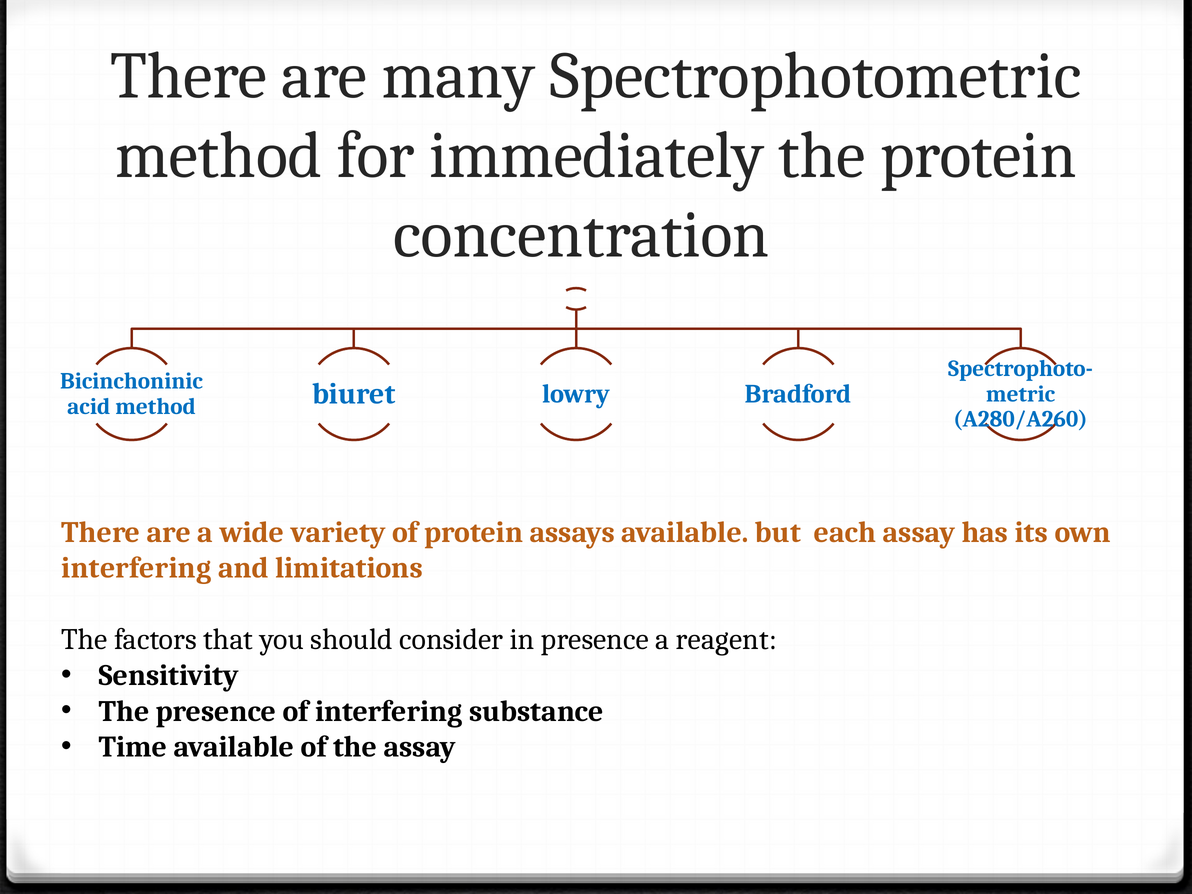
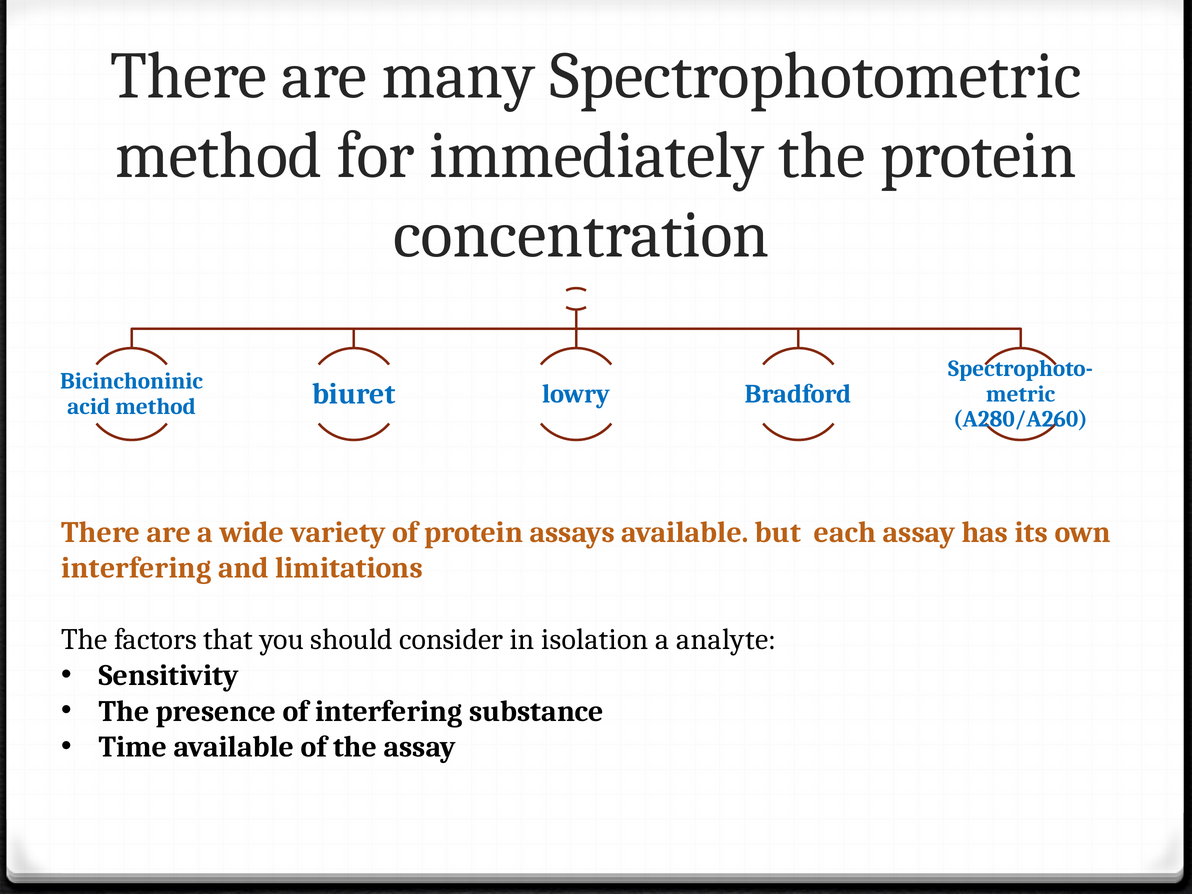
in presence: presence -> isolation (595, 640)
reagent: reagent -> analyte (726, 640)
